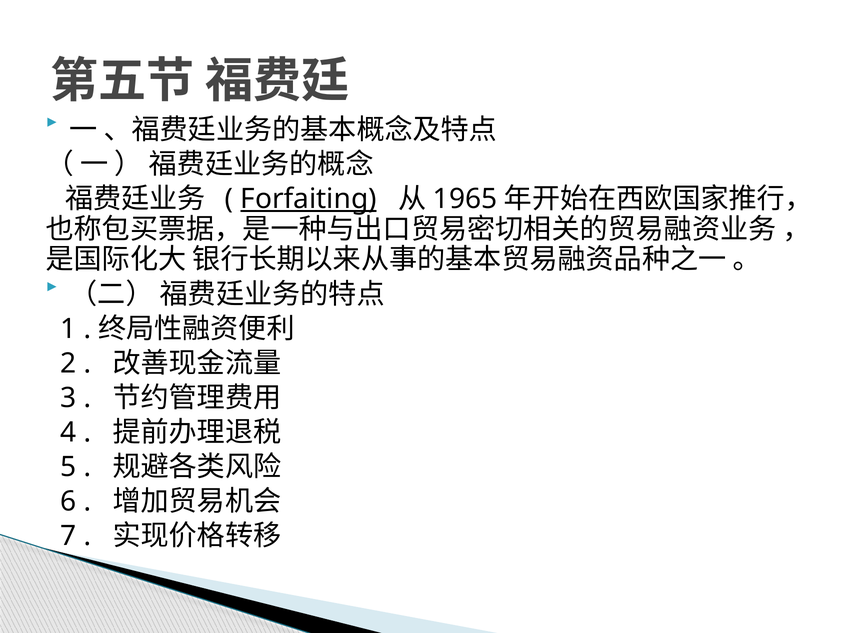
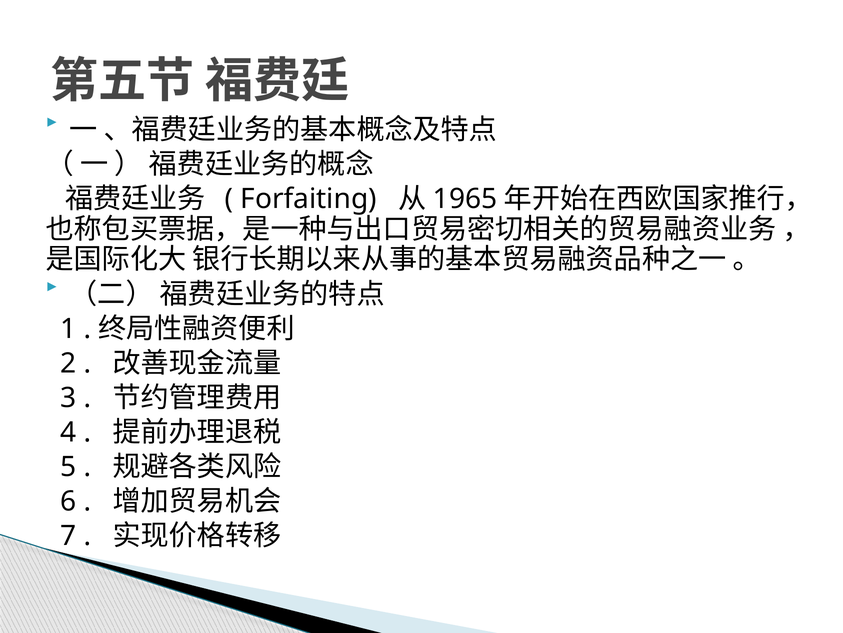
Forfaiting underline: present -> none (309, 199)
